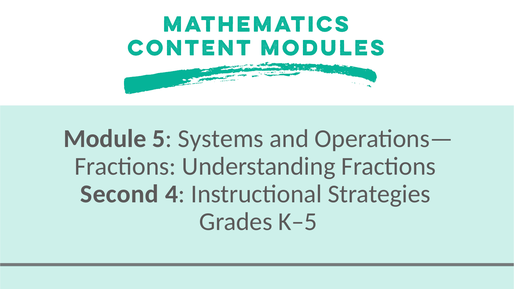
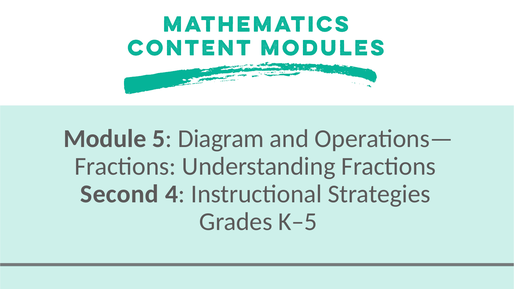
Systems: Systems -> Diagram (221, 139)
